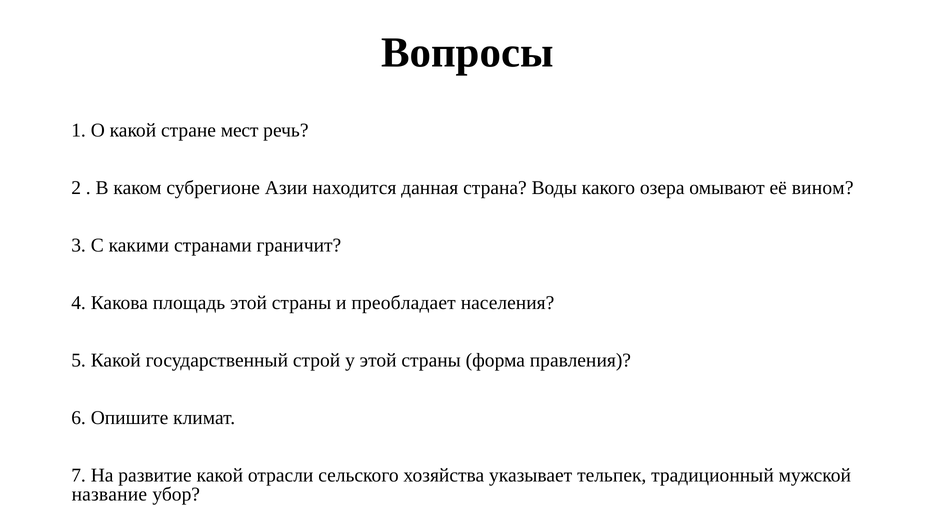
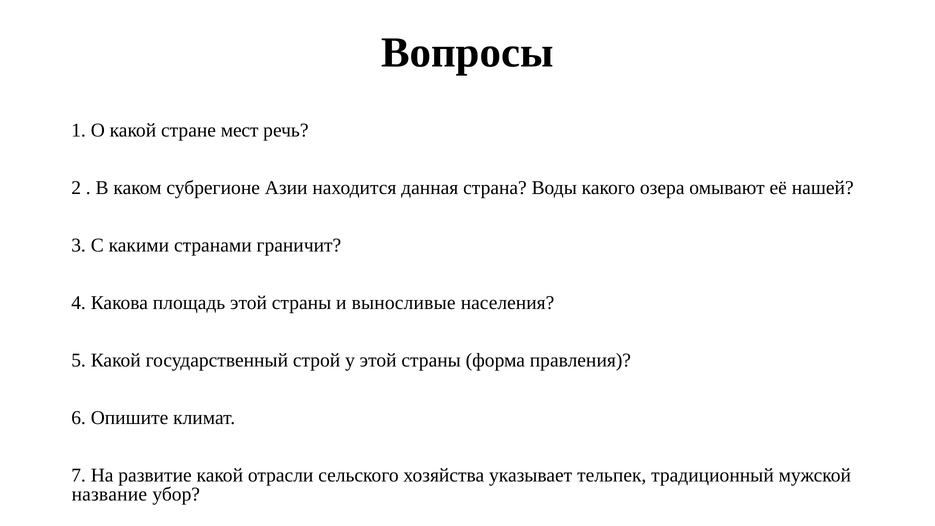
вином: вином -> нашей (823, 188)
преобладает: преобладает -> выносливые (404, 303)
